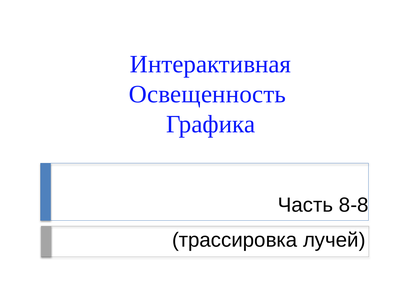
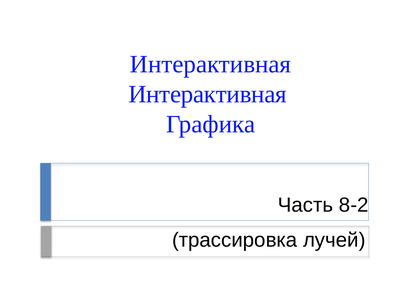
Освещенность: Освещенность -> Интерактивная (208, 94)
8-8: 8-8 -> 8-2 (354, 205)
